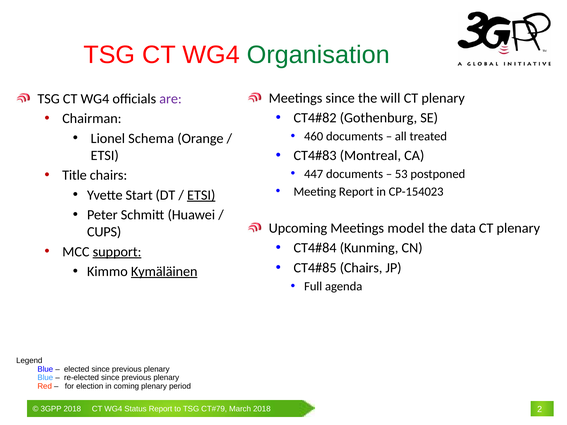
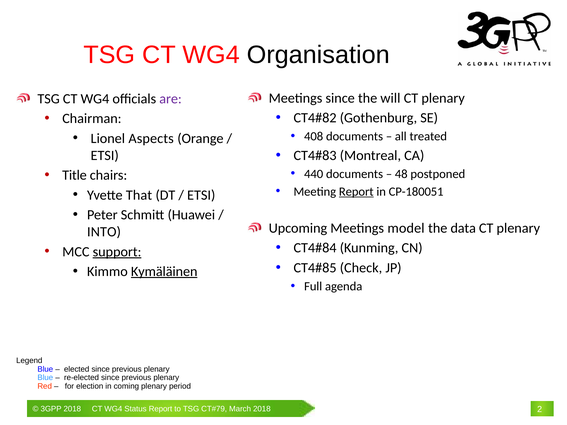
Organisation colour: green -> black (318, 55)
460: 460 -> 408 (314, 137)
Schema: Schema -> Aspects (151, 138)
447: 447 -> 440 (314, 174)
53: 53 -> 48 (401, 174)
Report underline: none -> present (356, 192)
CP-154023: CP-154023 -> CP-180051 (416, 192)
Start: Start -> That (139, 195)
ETSI underline: present -> none (201, 195)
CUPS: CUPS -> INTO (104, 232)
Chairs: Chairs -> Check (361, 268)
